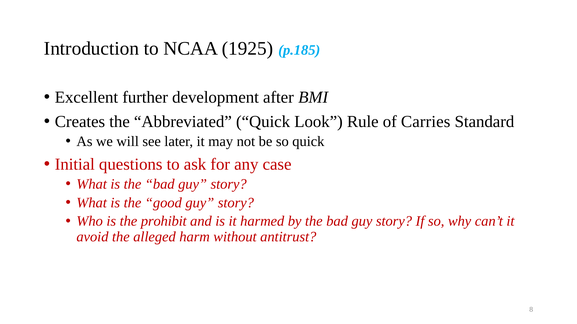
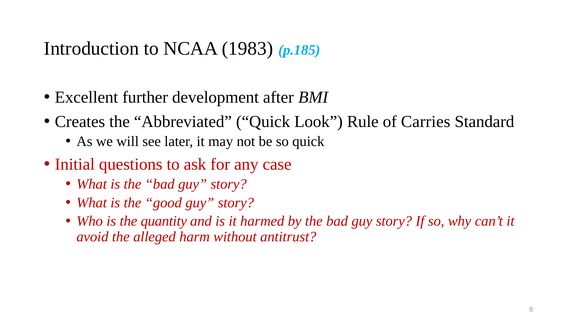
1925: 1925 -> 1983 (247, 49)
prohibit: prohibit -> quantity (164, 222)
